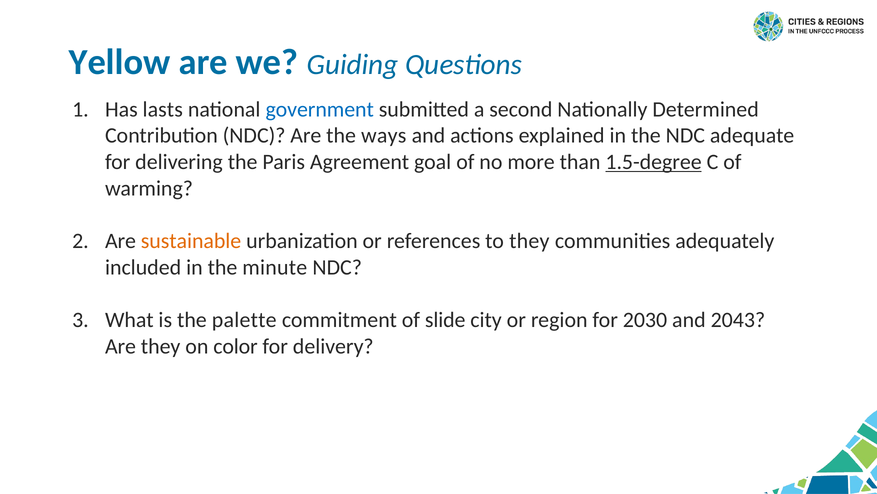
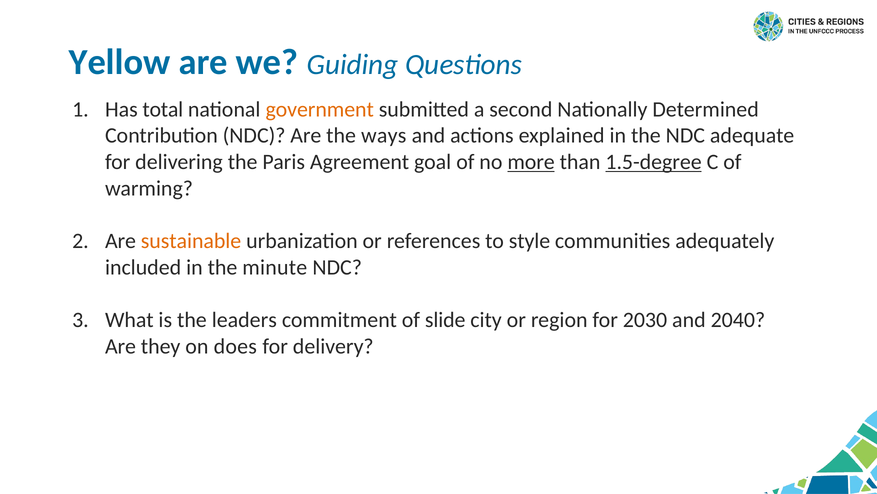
lasts: lasts -> total (163, 109)
government colour: blue -> orange (320, 109)
more underline: none -> present (531, 162)
to they: they -> style (529, 241)
palette: palette -> leaders (244, 320)
2043: 2043 -> 2040 (738, 320)
color: color -> does (235, 346)
